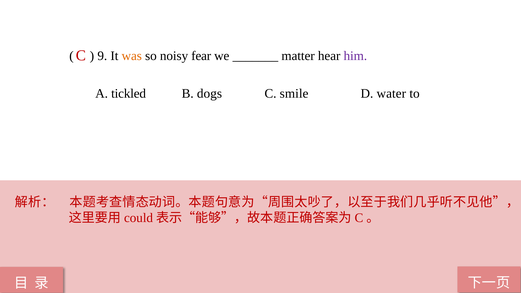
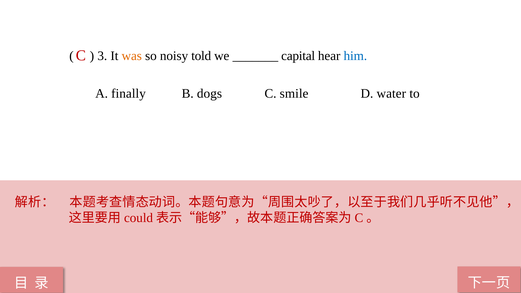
9: 9 -> 3 (102, 56)
fear: fear -> told (201, 56)
matter: matter -> capital (298, 56)
him colour: purple -> blue (355, 56)
tickled: tickled -> finally (128, 93)
